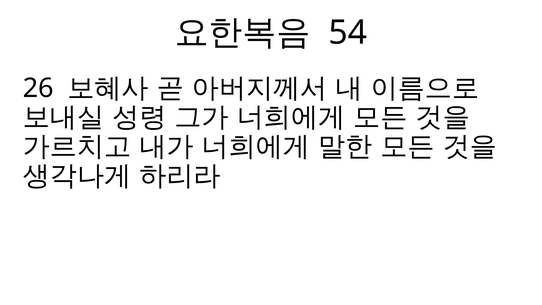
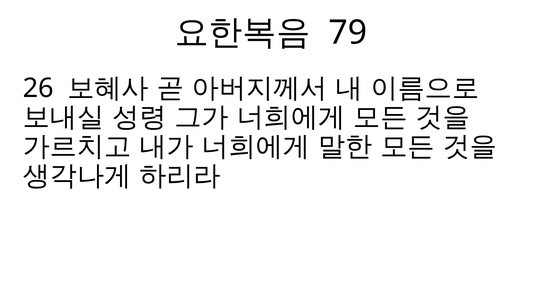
54: 54 -> 79 (348, 33)
